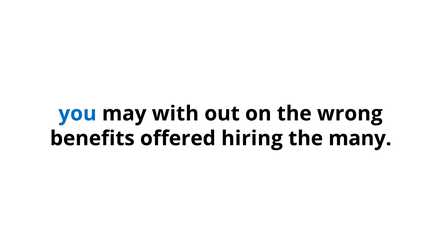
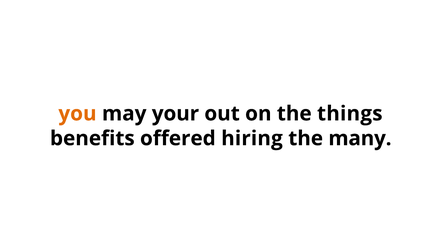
you colour: blue -> orange (77, 114)
with: with -> your (175, 114)
wrong: wrong -> things (350, 114)
